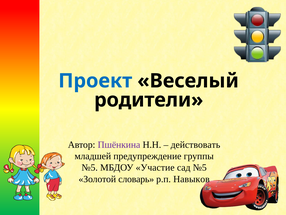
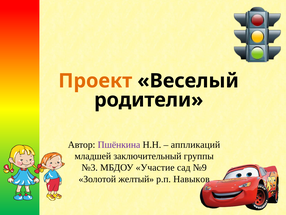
Проект colour: blue -> orange (95, 81)
действовать: действовать -> аппликаций (195, 144)
предупреждение: предупреждение -> заключительный (147, 156)
№5: №5 -> №3 (90, 167)
сад №5: №5 -> №9 (200, 167)
словарь: словарь -> желтый (136, 179)
